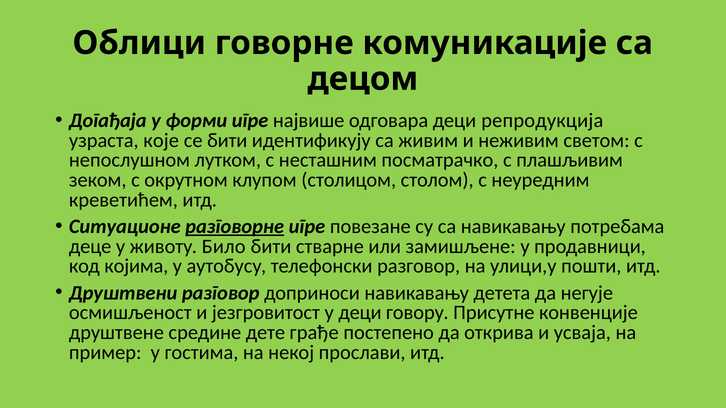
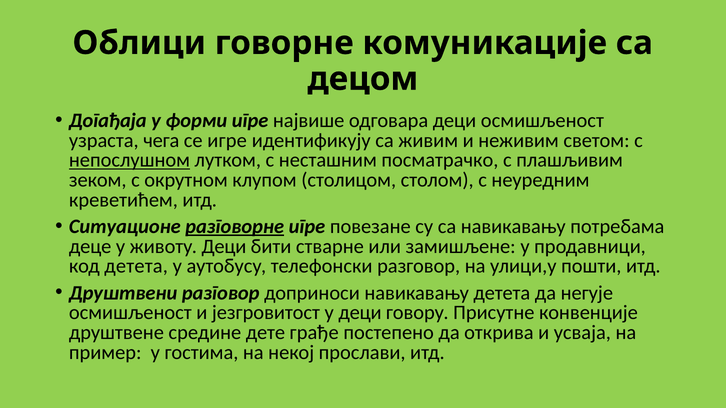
деци репродукција: репродукција -> осмишљеност (542, 121)
које: које -> чега (161, 140)
се бити: бити -> игре (227, 140)
непослушном underline: none -> present (129, 160)
животу Било: Било -> Деци (224, 247)
код којима: којима -> детета (136, 266)
